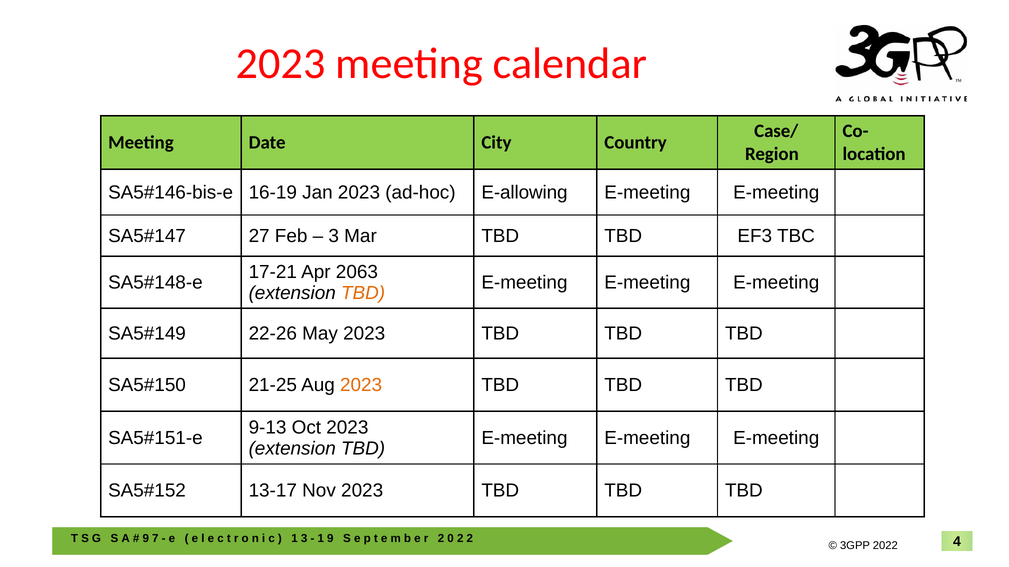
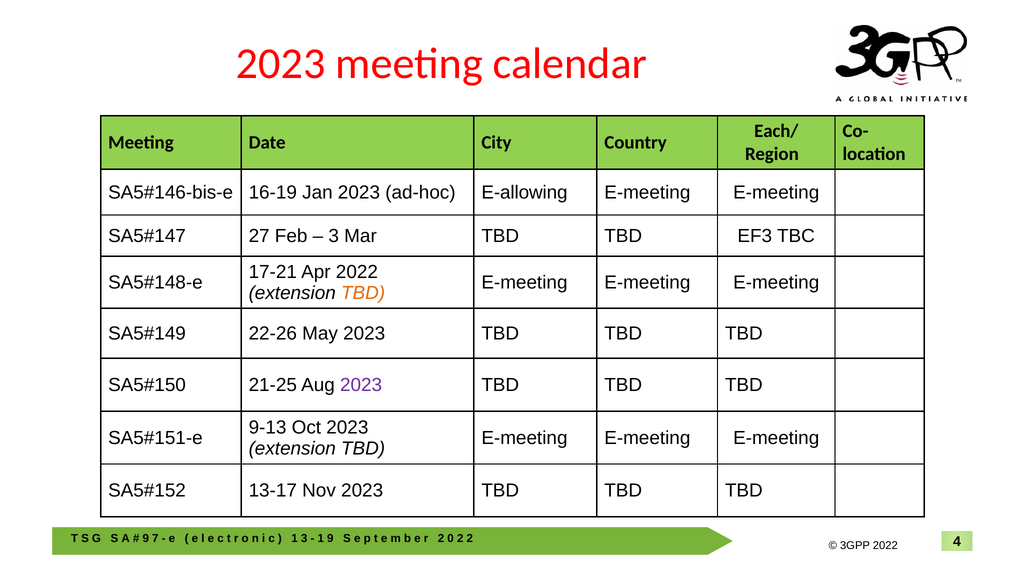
Case/: Case/ -> Each/ (776, 131)
Apr 2063: 2063 -> 2022 (357, 272)
2023 colour: orange -> purple (361, 385)
